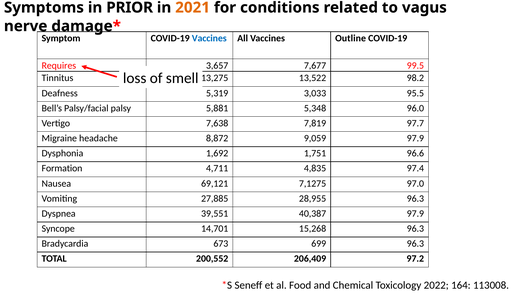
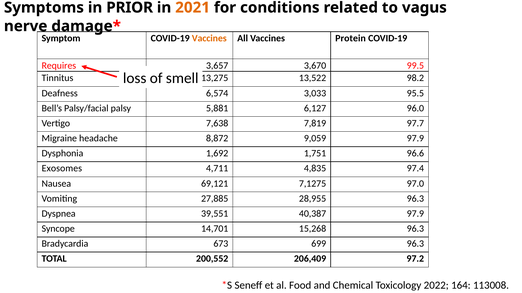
Vaccines colour: blue -> orange (209, 39)
Outline: Outline -> Protein (351, 39)
7,677: 7,677 -> 3,670 (315, 66)
5,319: 5,319 -> 6,574 (217, 93)
5,348: 5,348 -> 6,127 (315, 108)
Formation: Formation -> Exosomes (62, 169)
